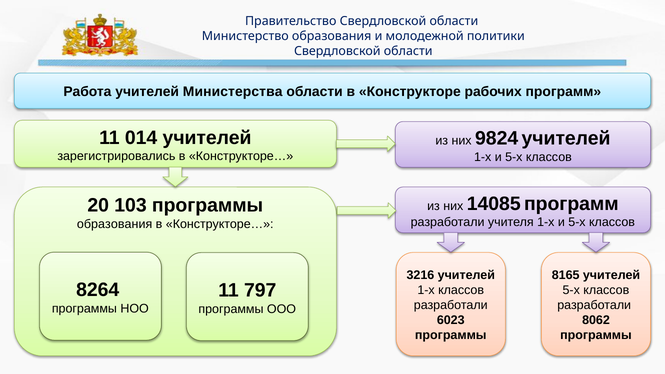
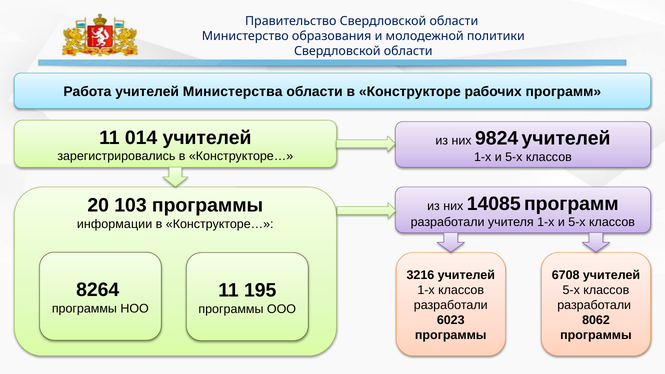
образования: образования -> информации (115, 224)
8165: 8165 -> 6708 (566, 275)
797: 797 -> 195 (260, 291)
